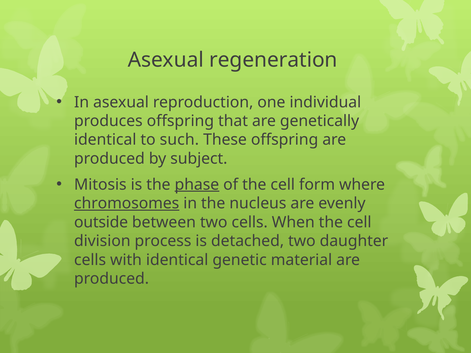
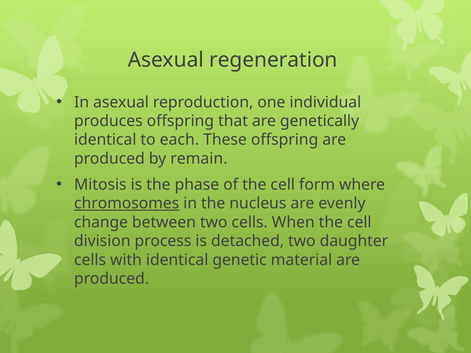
such: such -> each (179, 140)
subject: subject -> remain (199, 159)
phase underline: present -> none (197, 185)
outside: outside -> change (101, 222)
